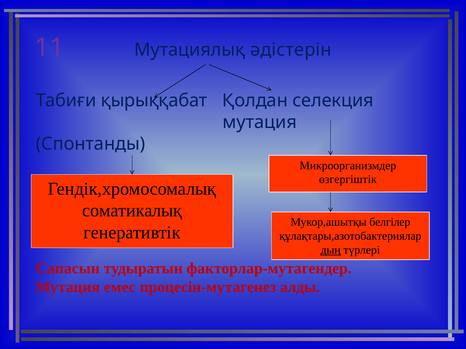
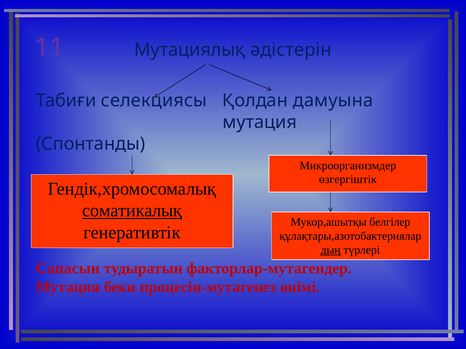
қырыққабат: қырыққабат -> селекциясы (154, 101)
селекция: селекция -> дамуына (333, 101)
соматикалық underline: none -> present (132, 211)
емес: емес -> беки (120, 287)
алды: алды -> өнімі (300, 287)
